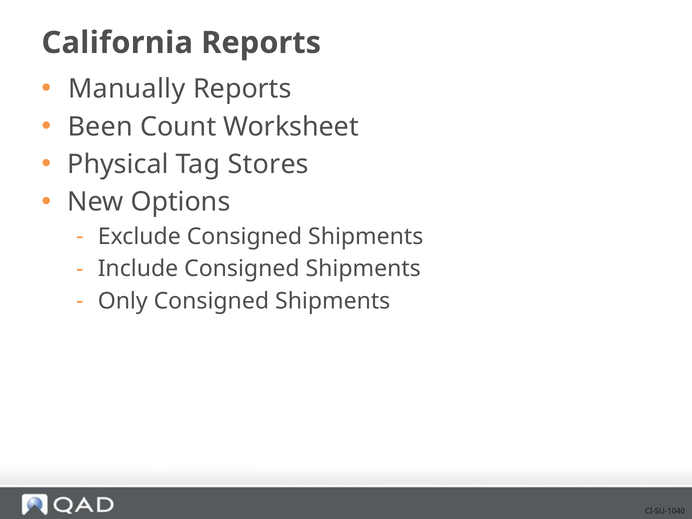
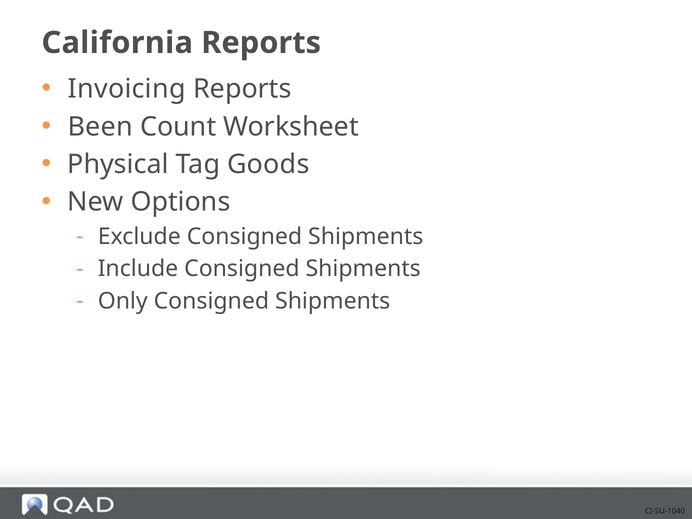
Manually: Manually -> Invoicing (127, 89)
Stores: Stores -> Goods (268, 164)
